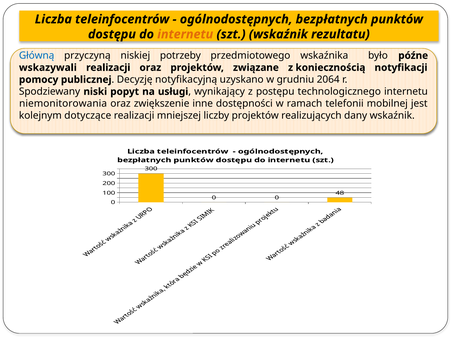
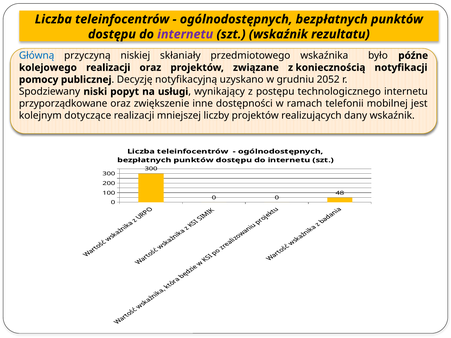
internetu colour: orange -> purple (185, 34)
potrzeby: potrzeby -> skłaniały (180, 56)
wskazywali: wskazywali -> kolejowego (48, 68)
2064: 2064 -> 2052 (328, 80)
niemonitorowania: niemonitorowania -> przyporządkowane (63, 104)
